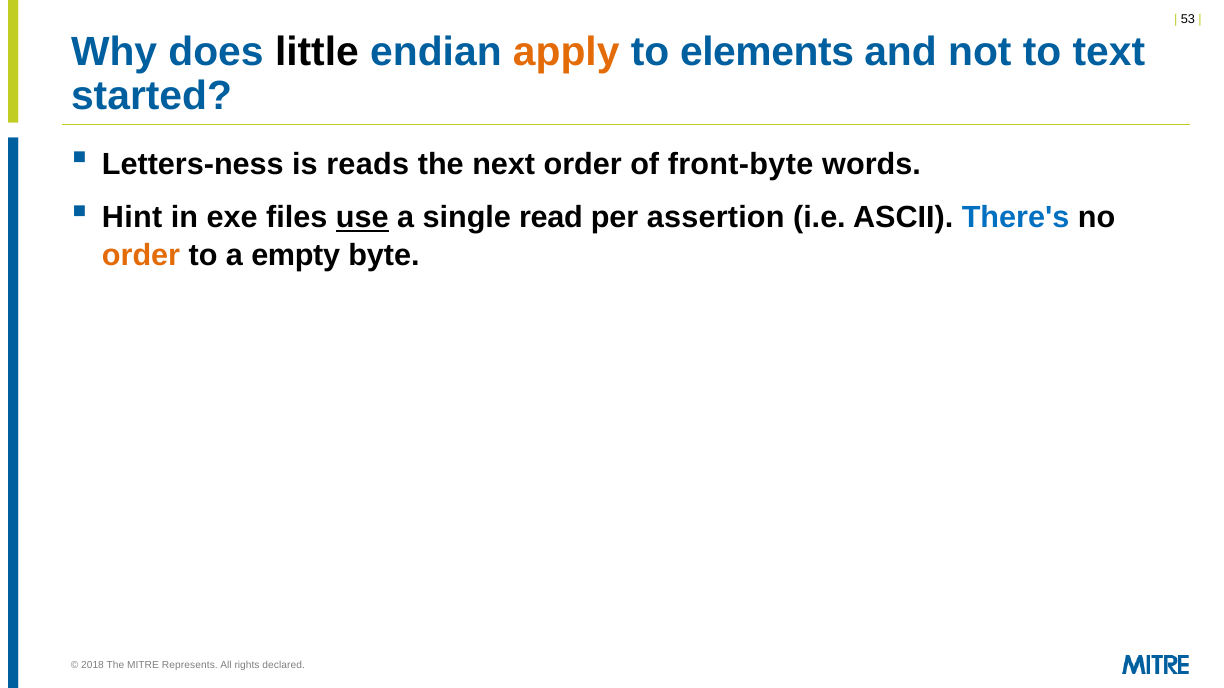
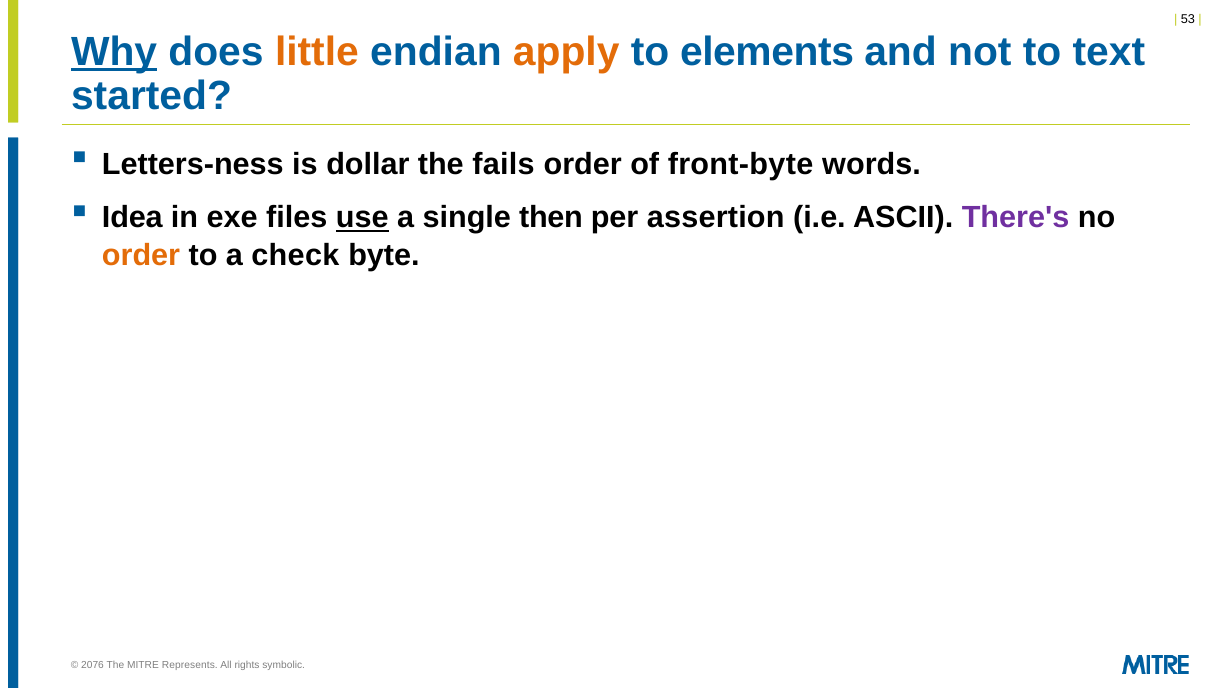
Why underline: none -> present (114, 52)
little colour: black -> orange (317, 52)
reads: reads -> dollar (368, 164)
next: next -> fails (504, 164)
Hint: Hint -> Idea (132, 218)
read: read -> then (551, 218)
There's colour: blue -> purple (1016, 218)
empty: empty -> check (295, 256)
2018: 2018 -> 2076 (92, 666)
declared: declared -> symbolic (284, 666)
